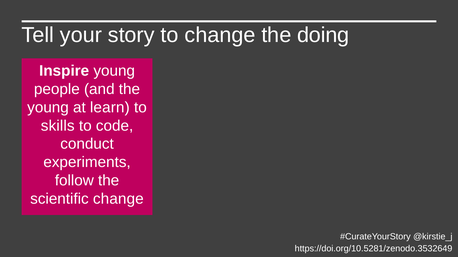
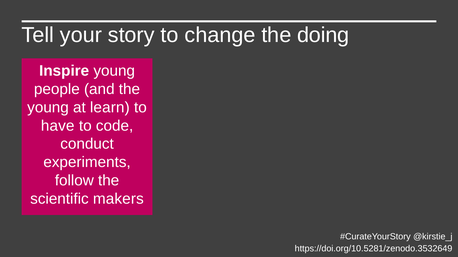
skills: skills -> have (58, 126)
scientific change: change -> makers (118, 199)
